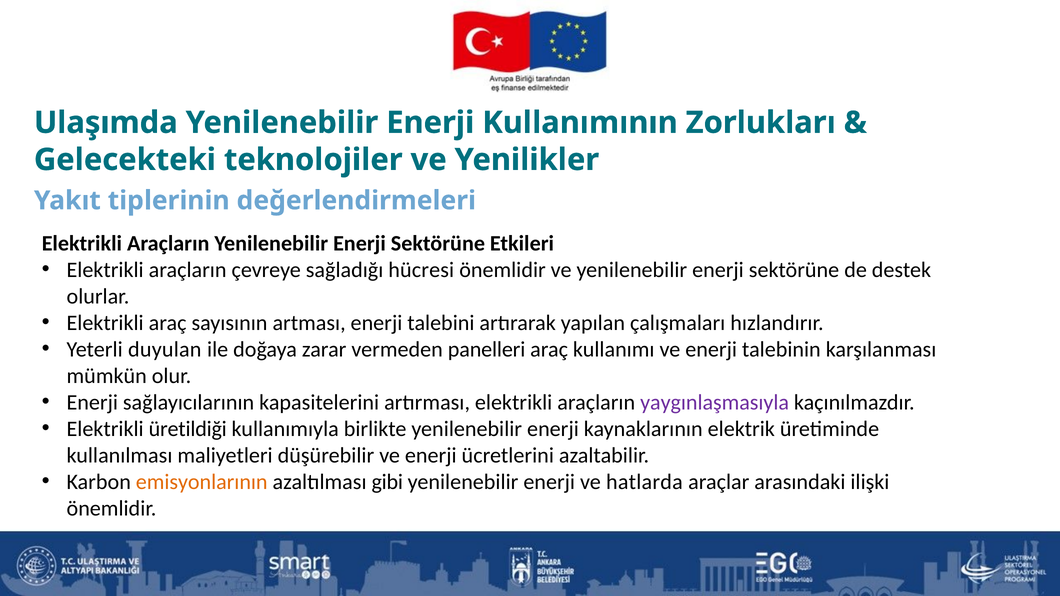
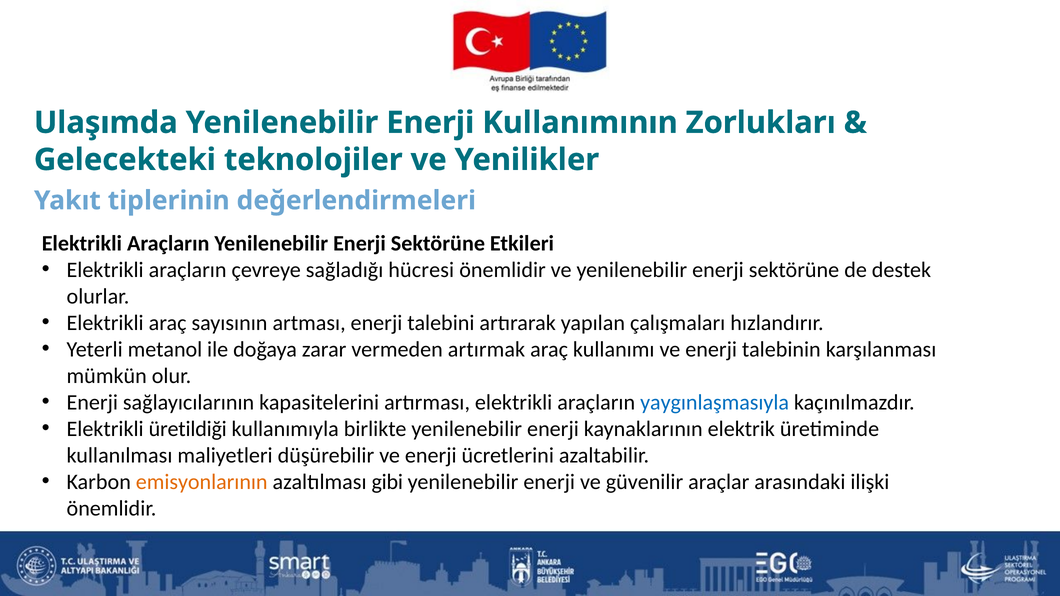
duyulan: duyulan -> metanol (165, 350)
panelleri: panelleri -> artırmak (486, 350)
yaygınlaşmasıyla colour: purple -> blue (715, 403)
hatlarda: hatlarda -> güvenilir (645, 482)
